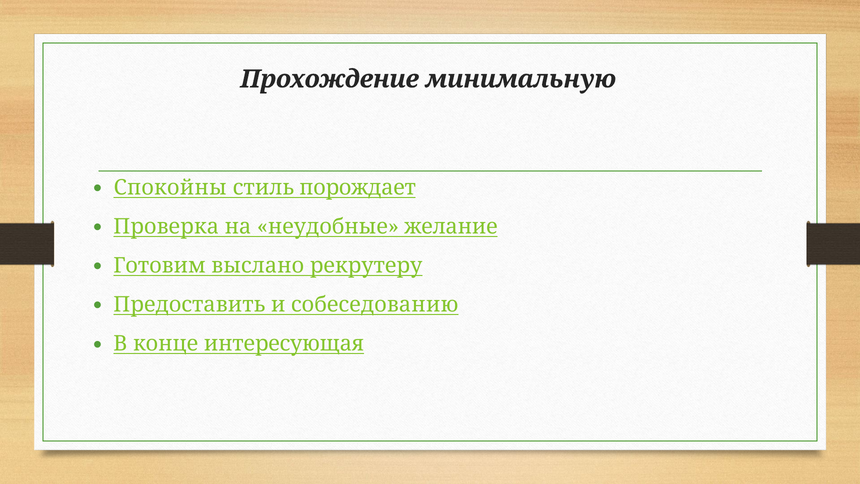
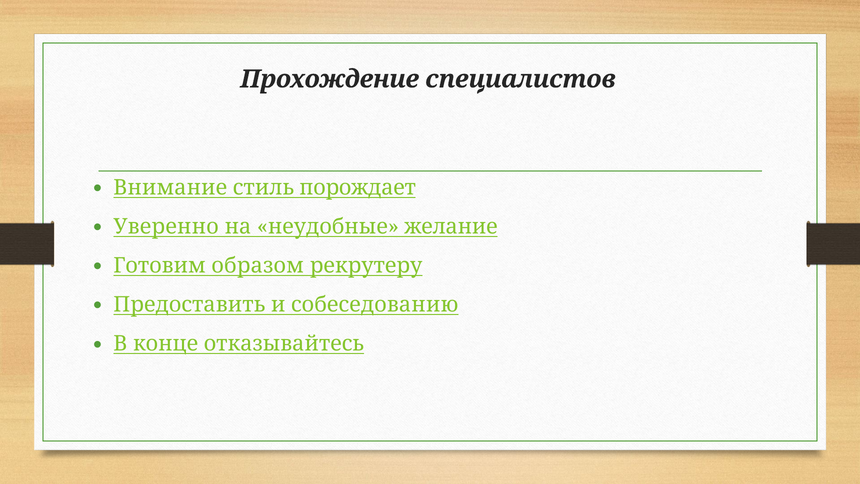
минимальную: минимальную -> специалистов (521, 79)
Спокойны: Спокойны -> Внимание (170, 187)
Проверка: Проверка -> Уверенно (166, 226)
выслано: выслано -> образом (258, 265)
интересующая: интересующая -> отказывайтесь (284, 344)
